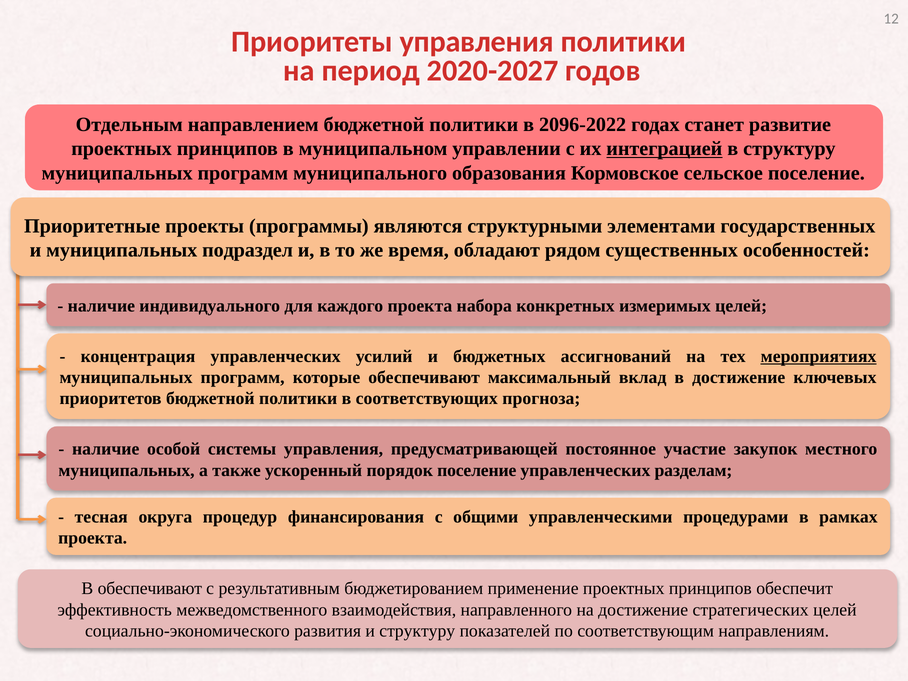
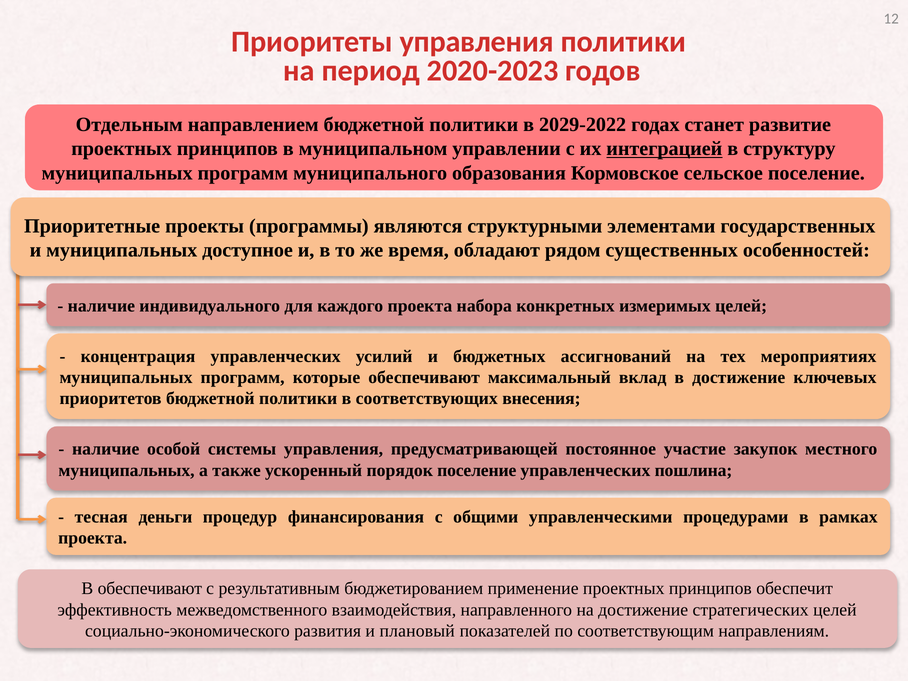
2020-2027: 2020-2027 -> 2020-2023 (493, 71)
2096-2022: 2096-2022 -> 2029-2022 (583, 125)
подраздел: подраздел -> доступное (248, 250)
мероприятиях underline: present -> none (819, 356)
прогноза: прогноза -> внесения (541, 399)
разделам: разделам -> пошлина (693, 470)
округа: округа -> деньги (165, 517)
и структуру: структуру -> плановый (417, 631)
